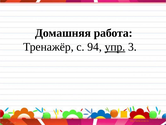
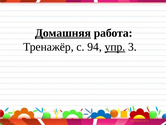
Домашняя underline: none -> present (63, 33)
